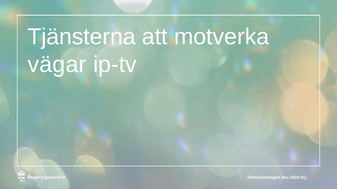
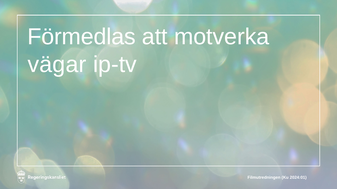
Tjänsterna: Tjänsterna -> Förmedlas (82, 37)
